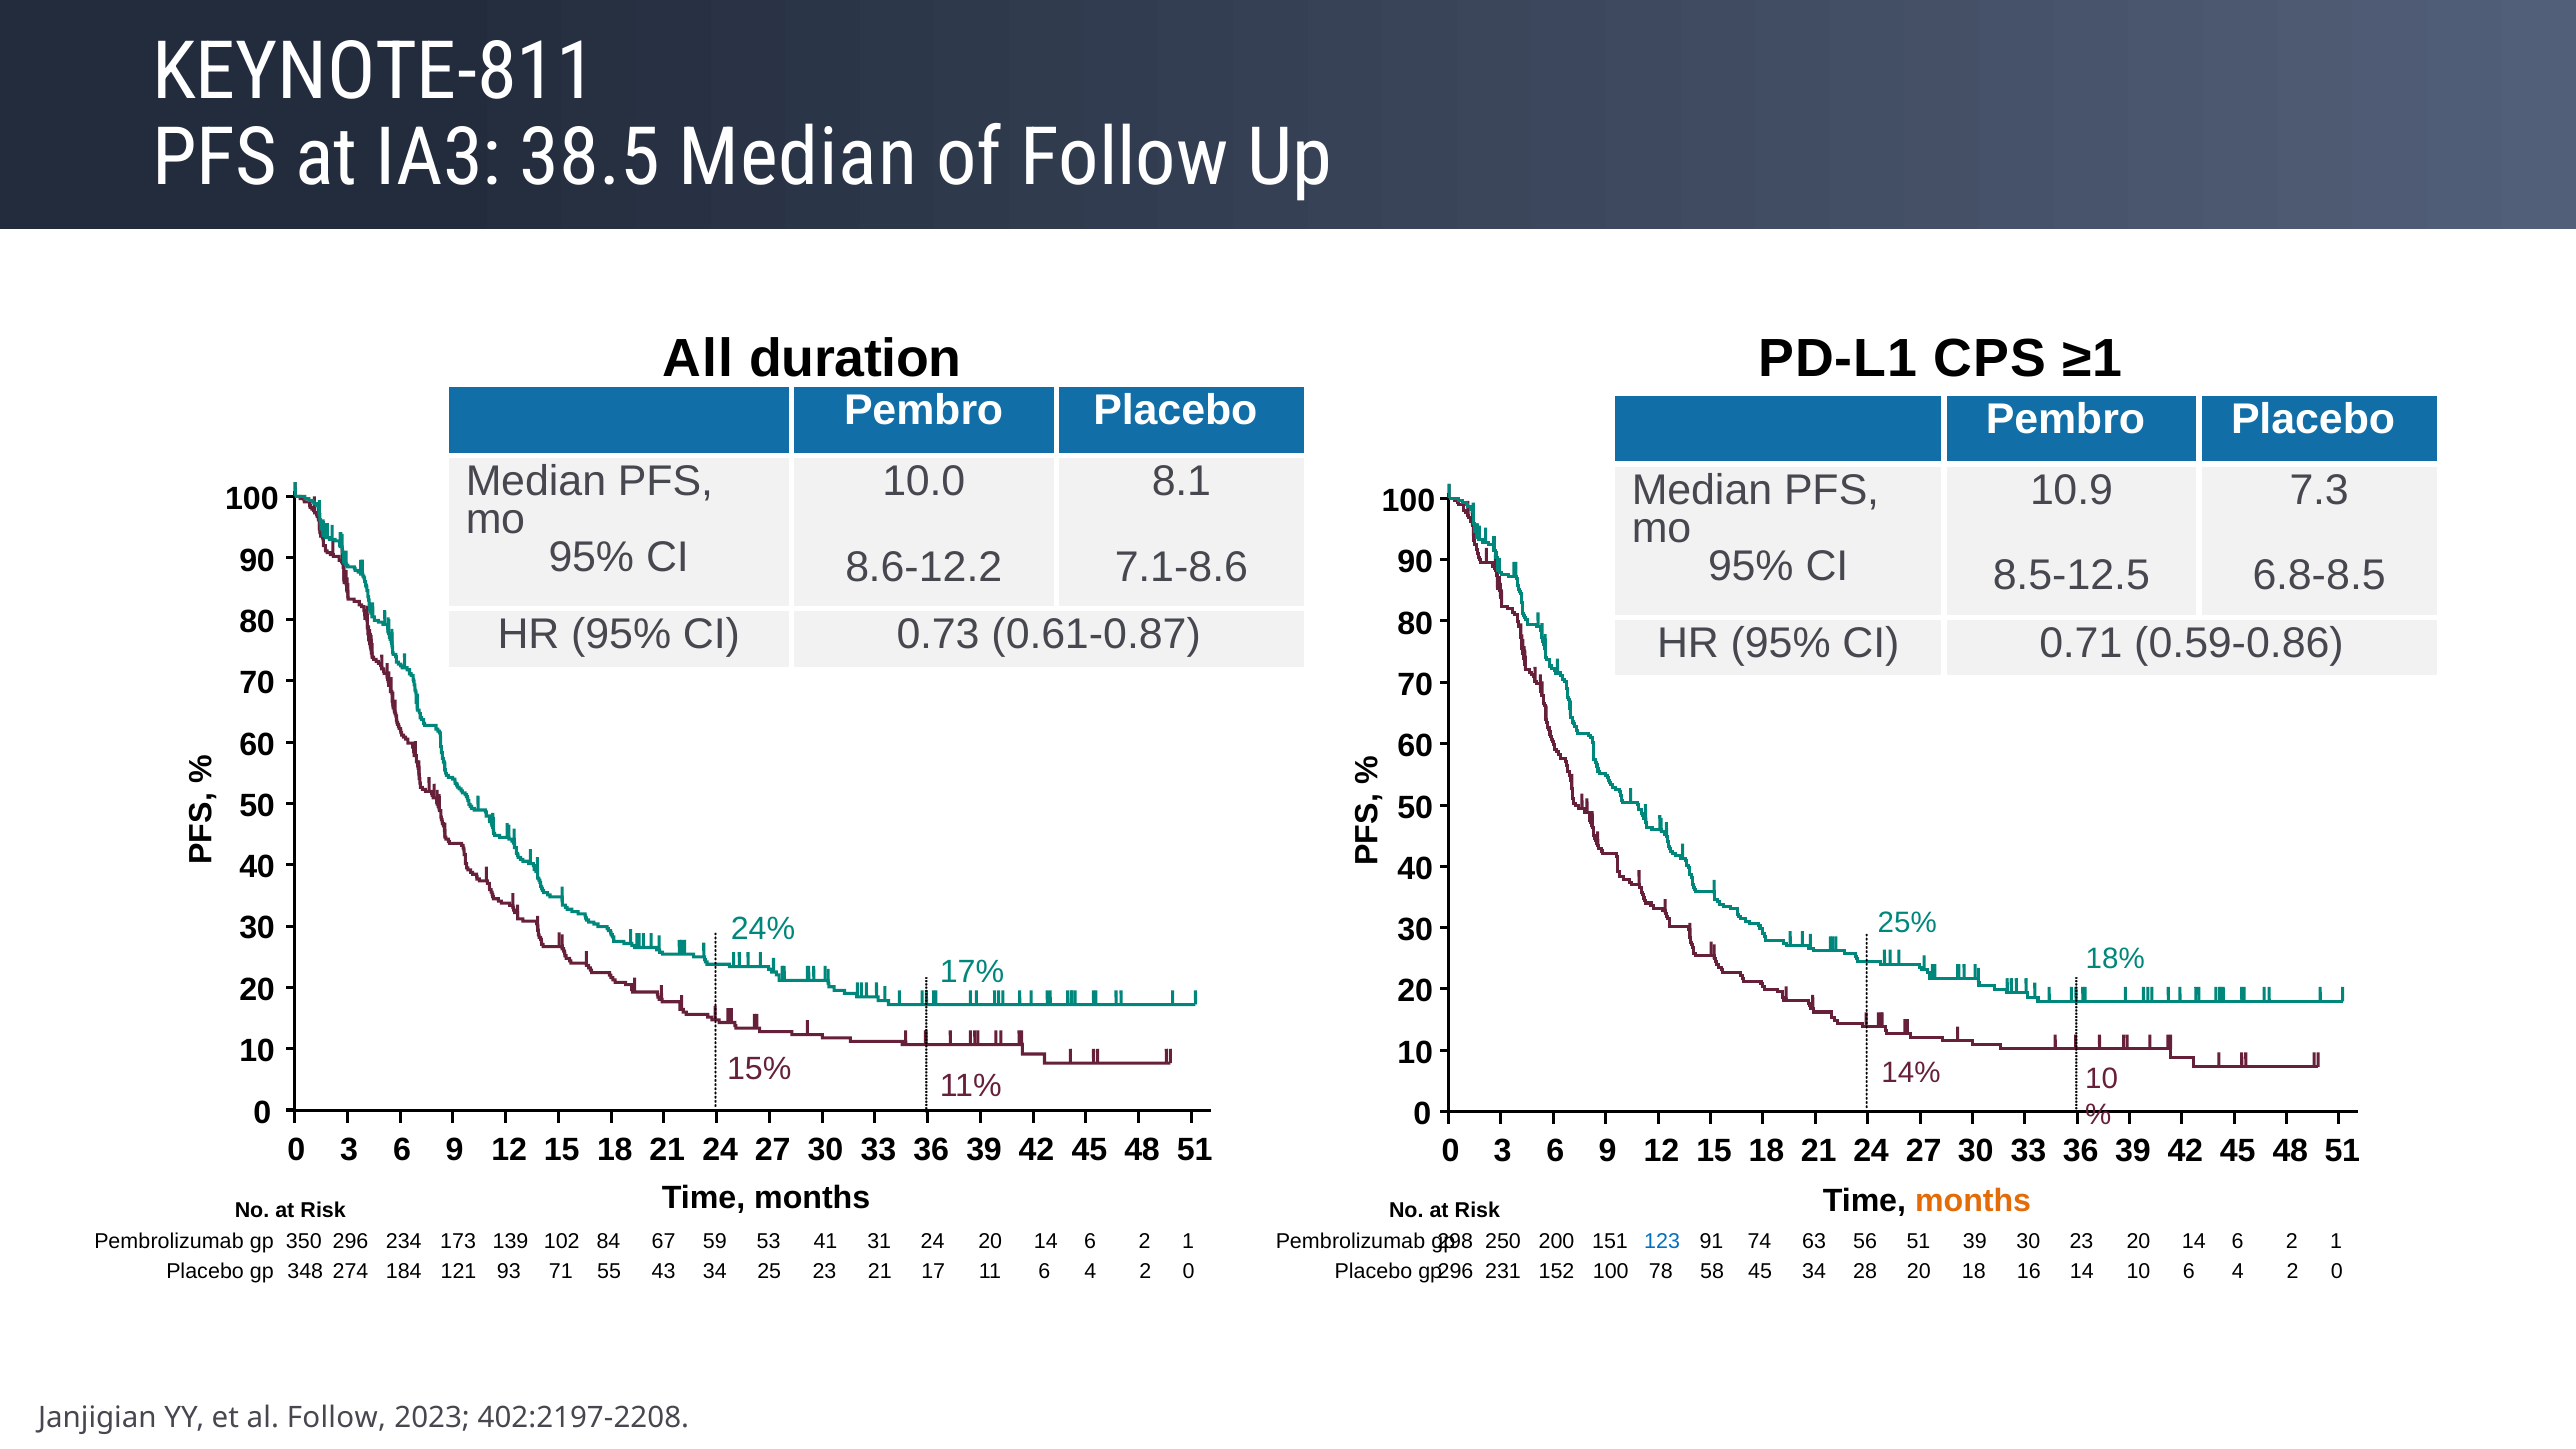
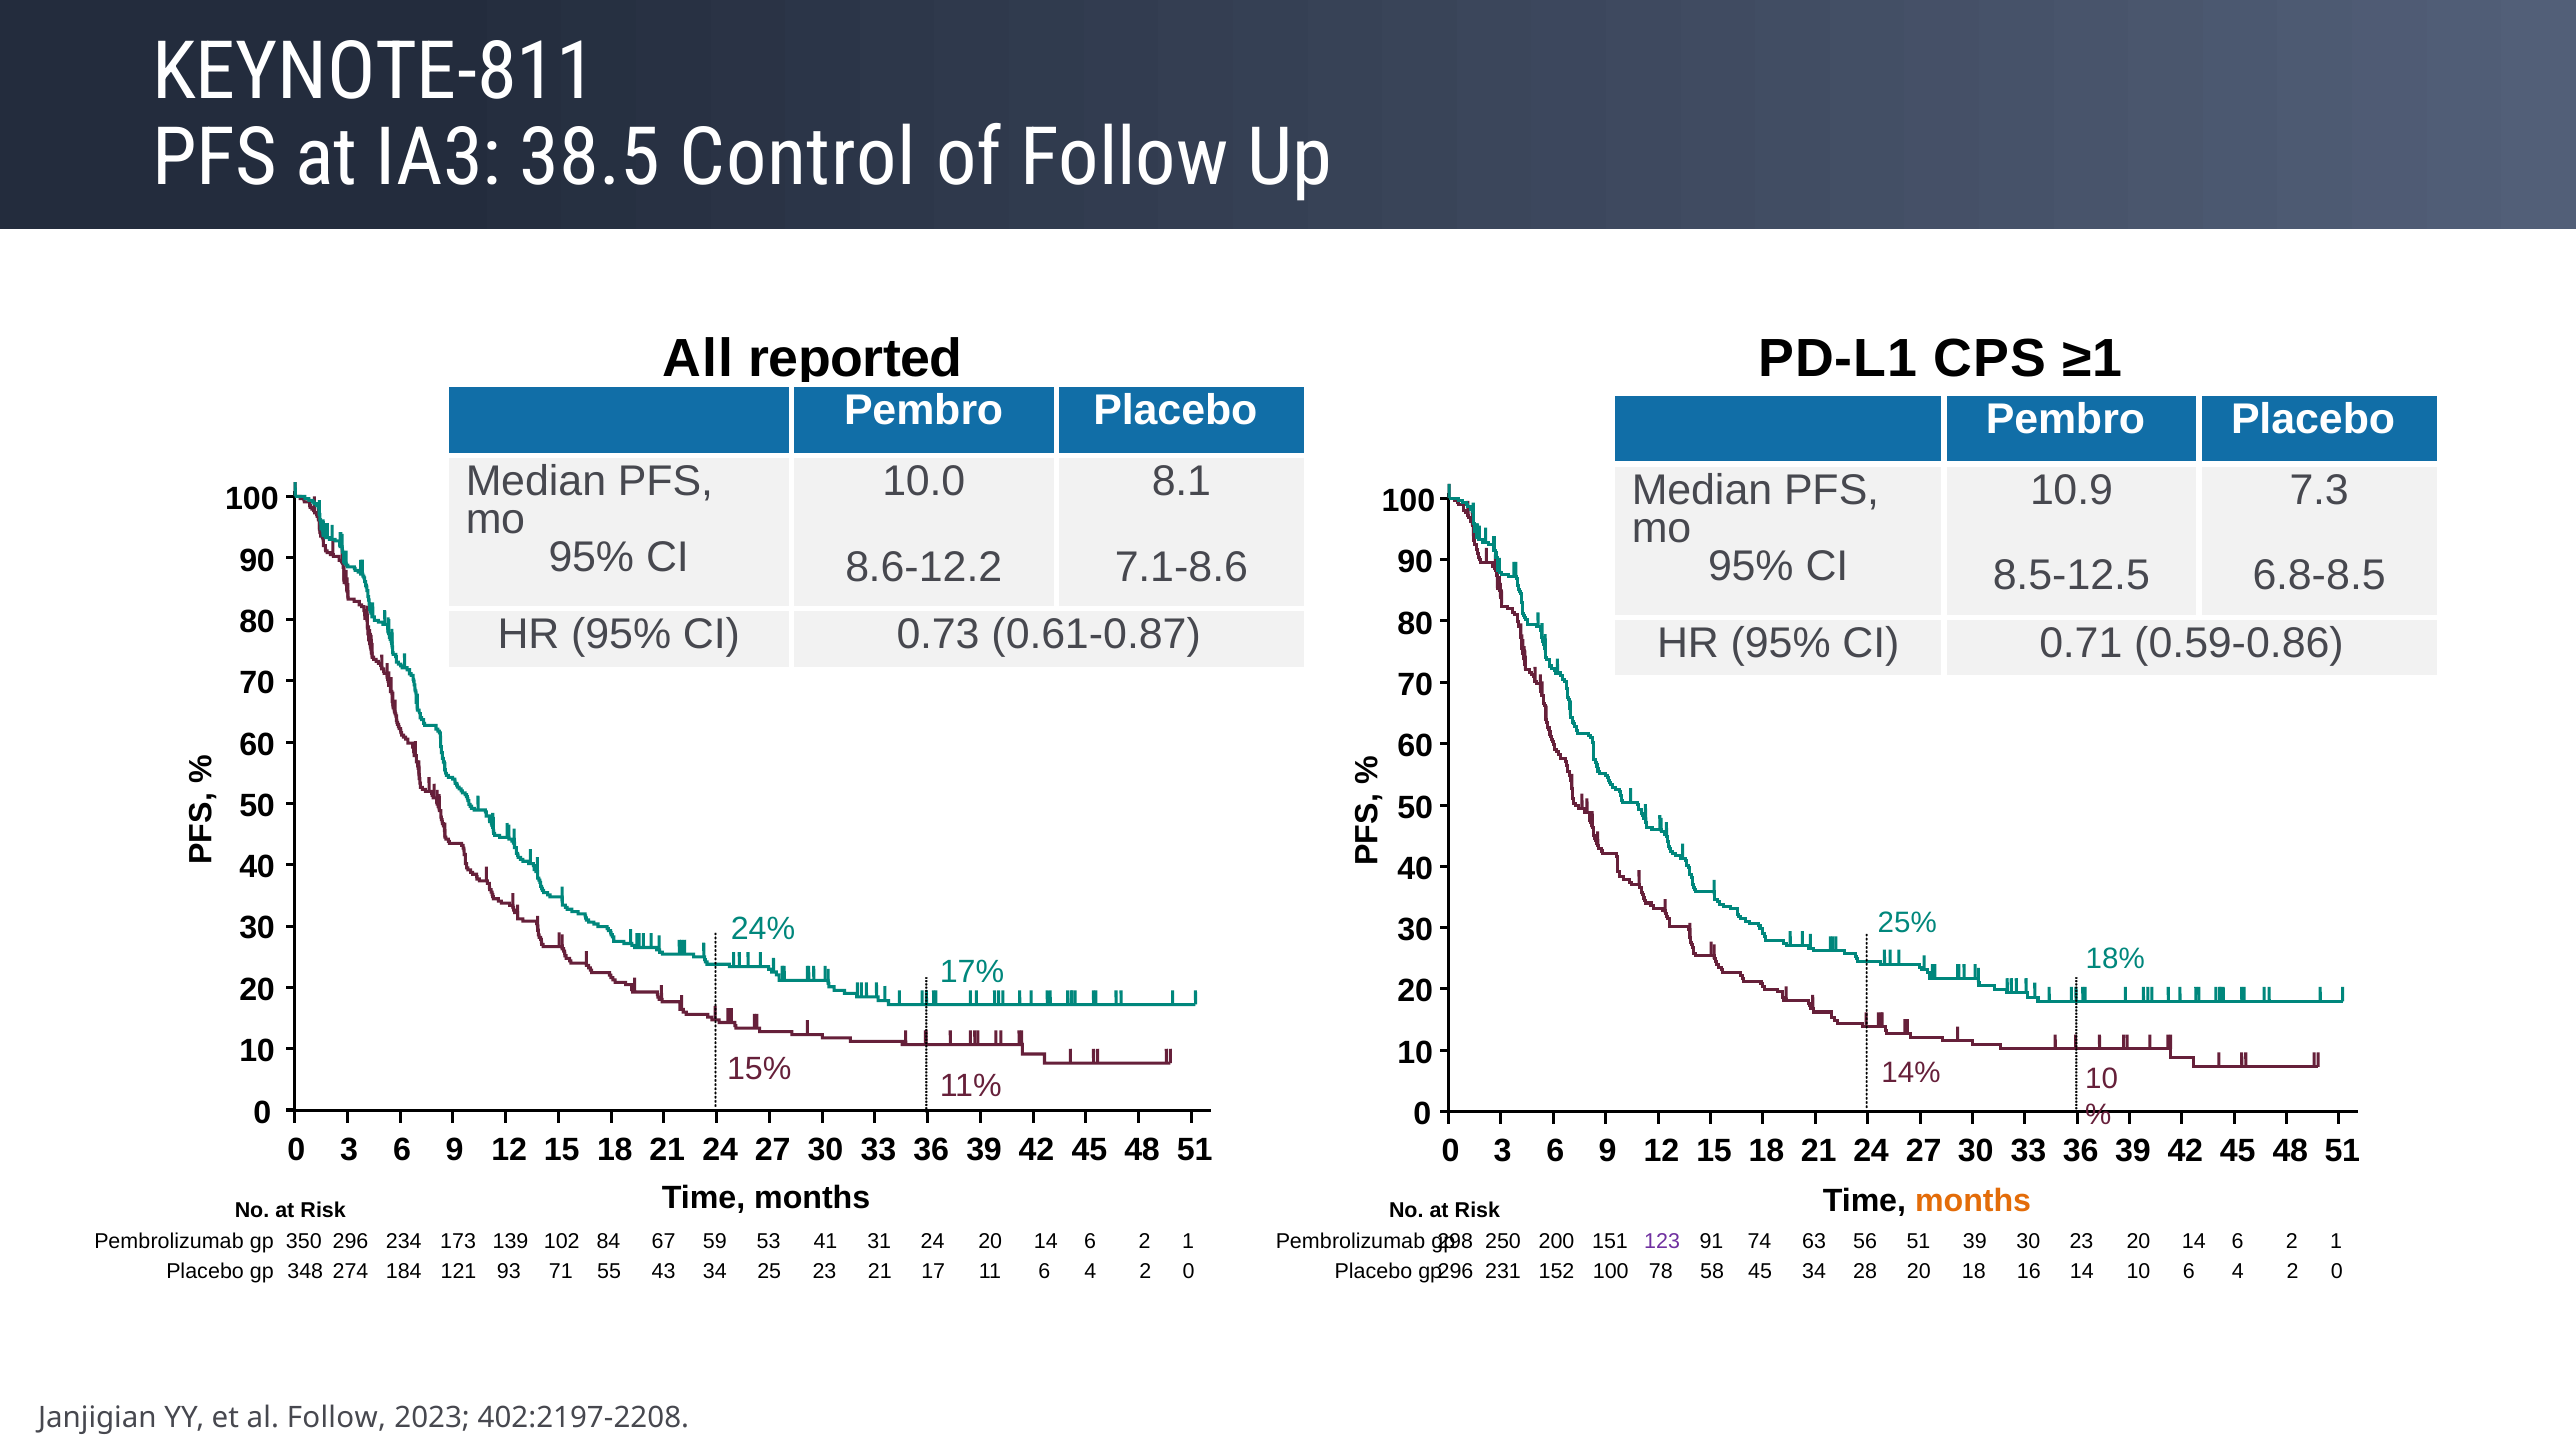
38.5 Median: Median -> Control (798, 158)
duration: duration -> reported (855, 359)
123 colour: blue -> purple (1662, 1241)
